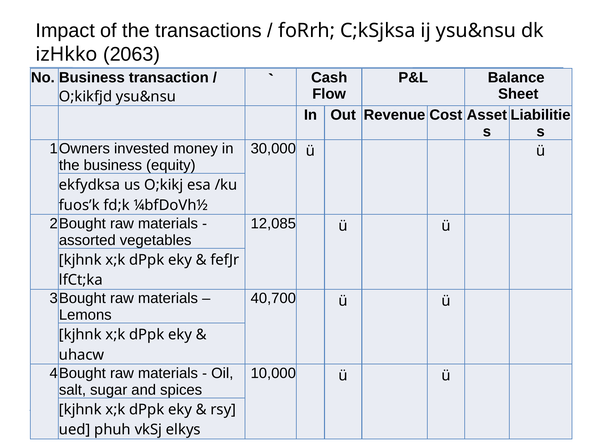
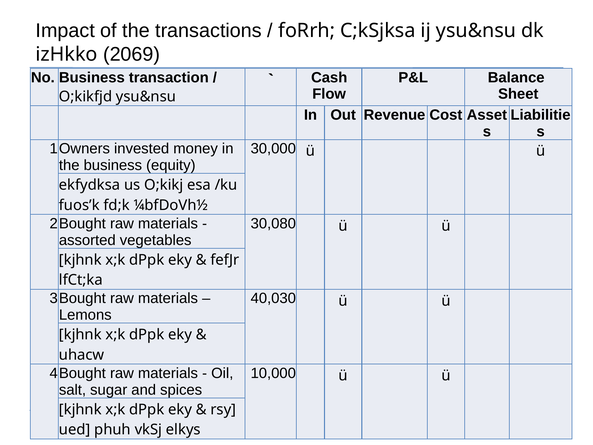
2063: 2063 -> 2069 (132, 54)
12,085: 12,085 -> 30,080 (273, 223)
40,700: 40,700 -> 40,030 (273, 298)
